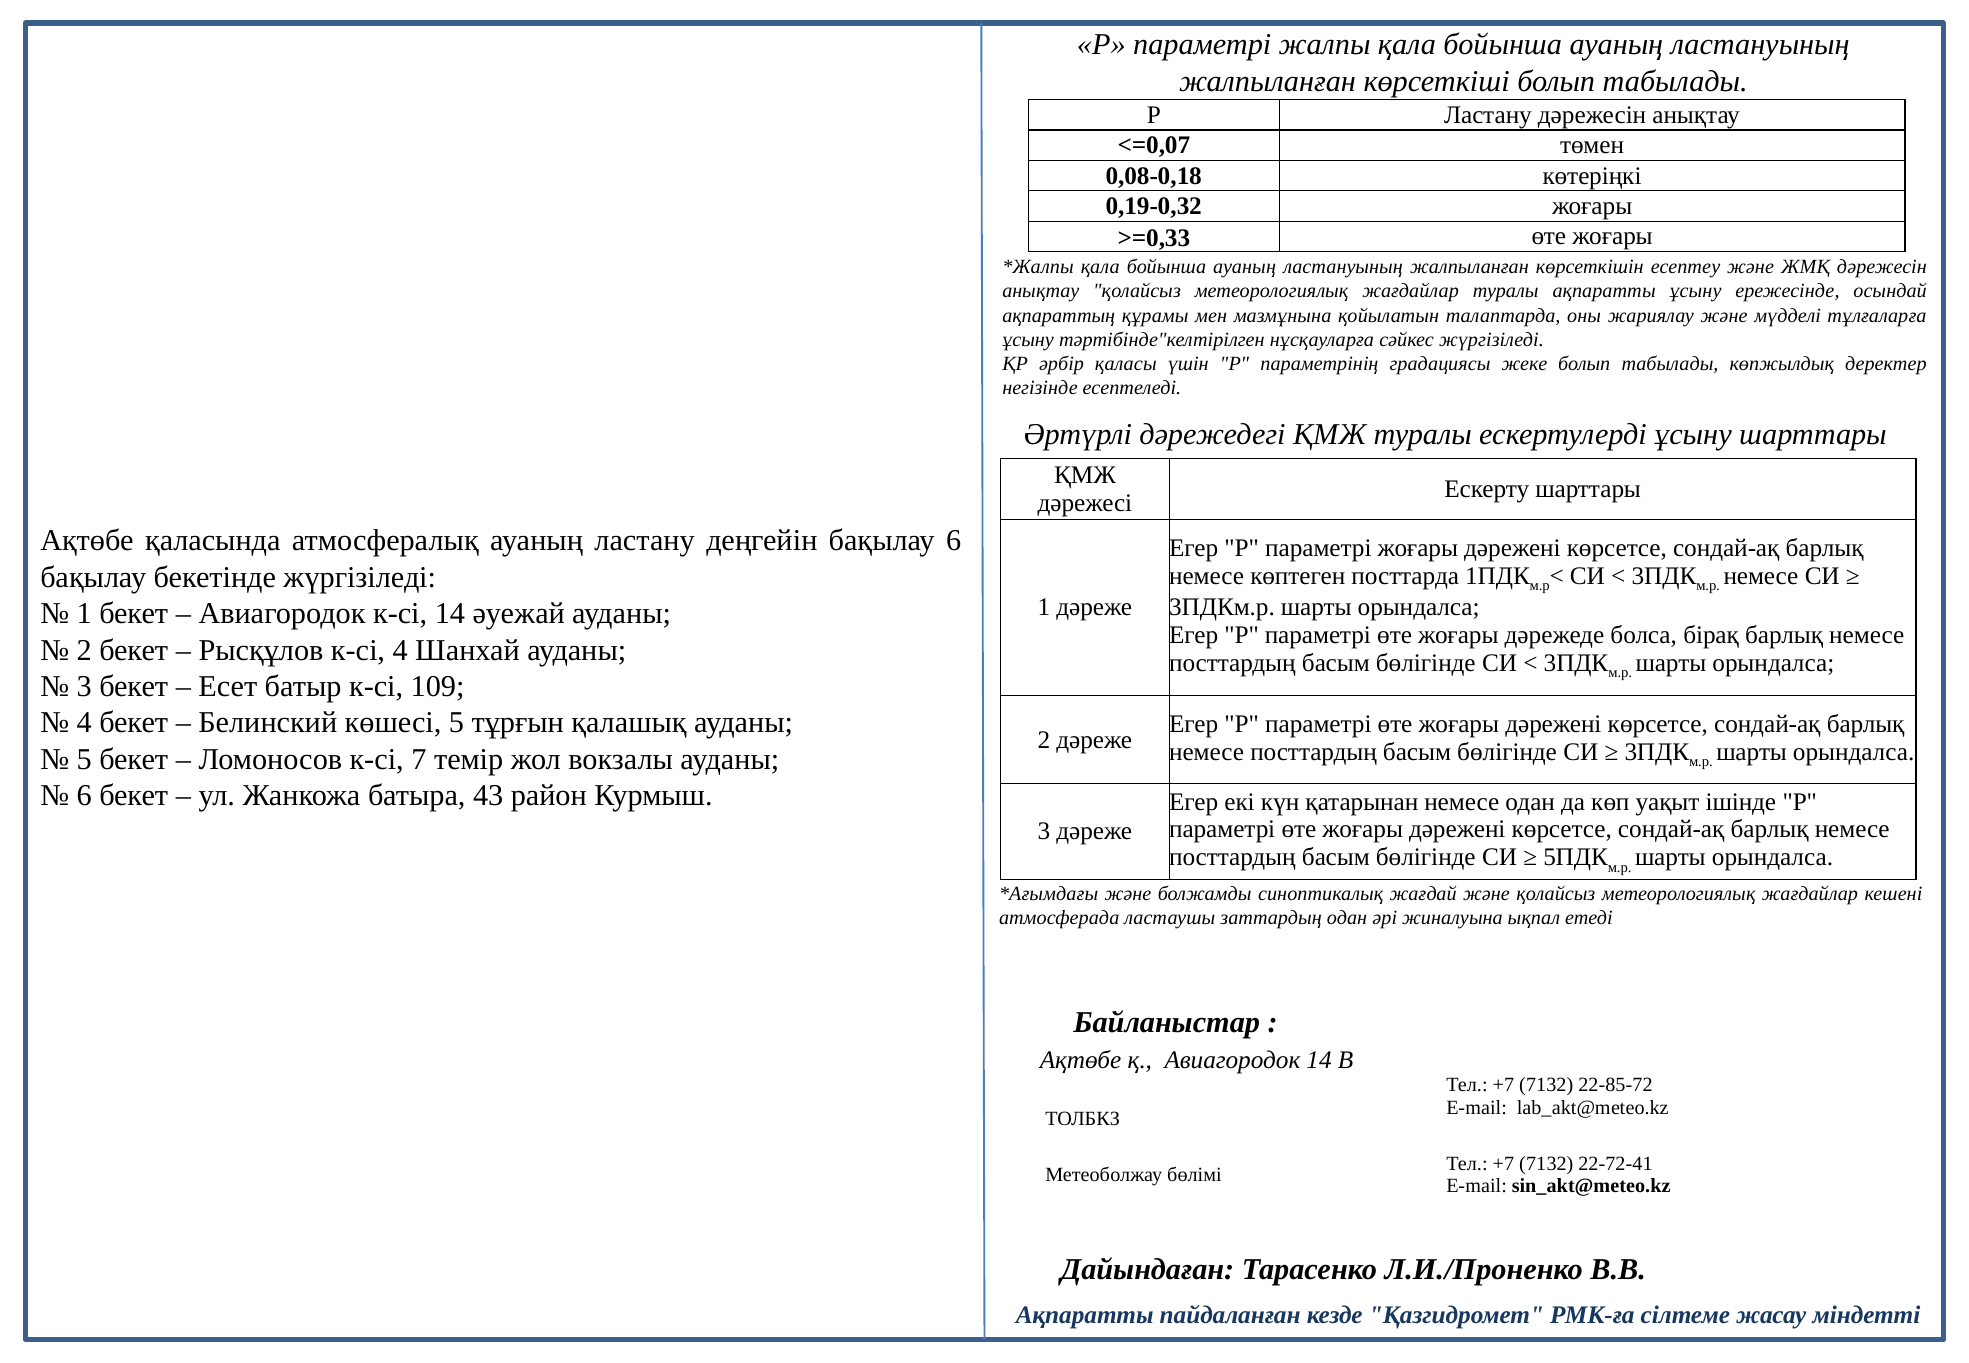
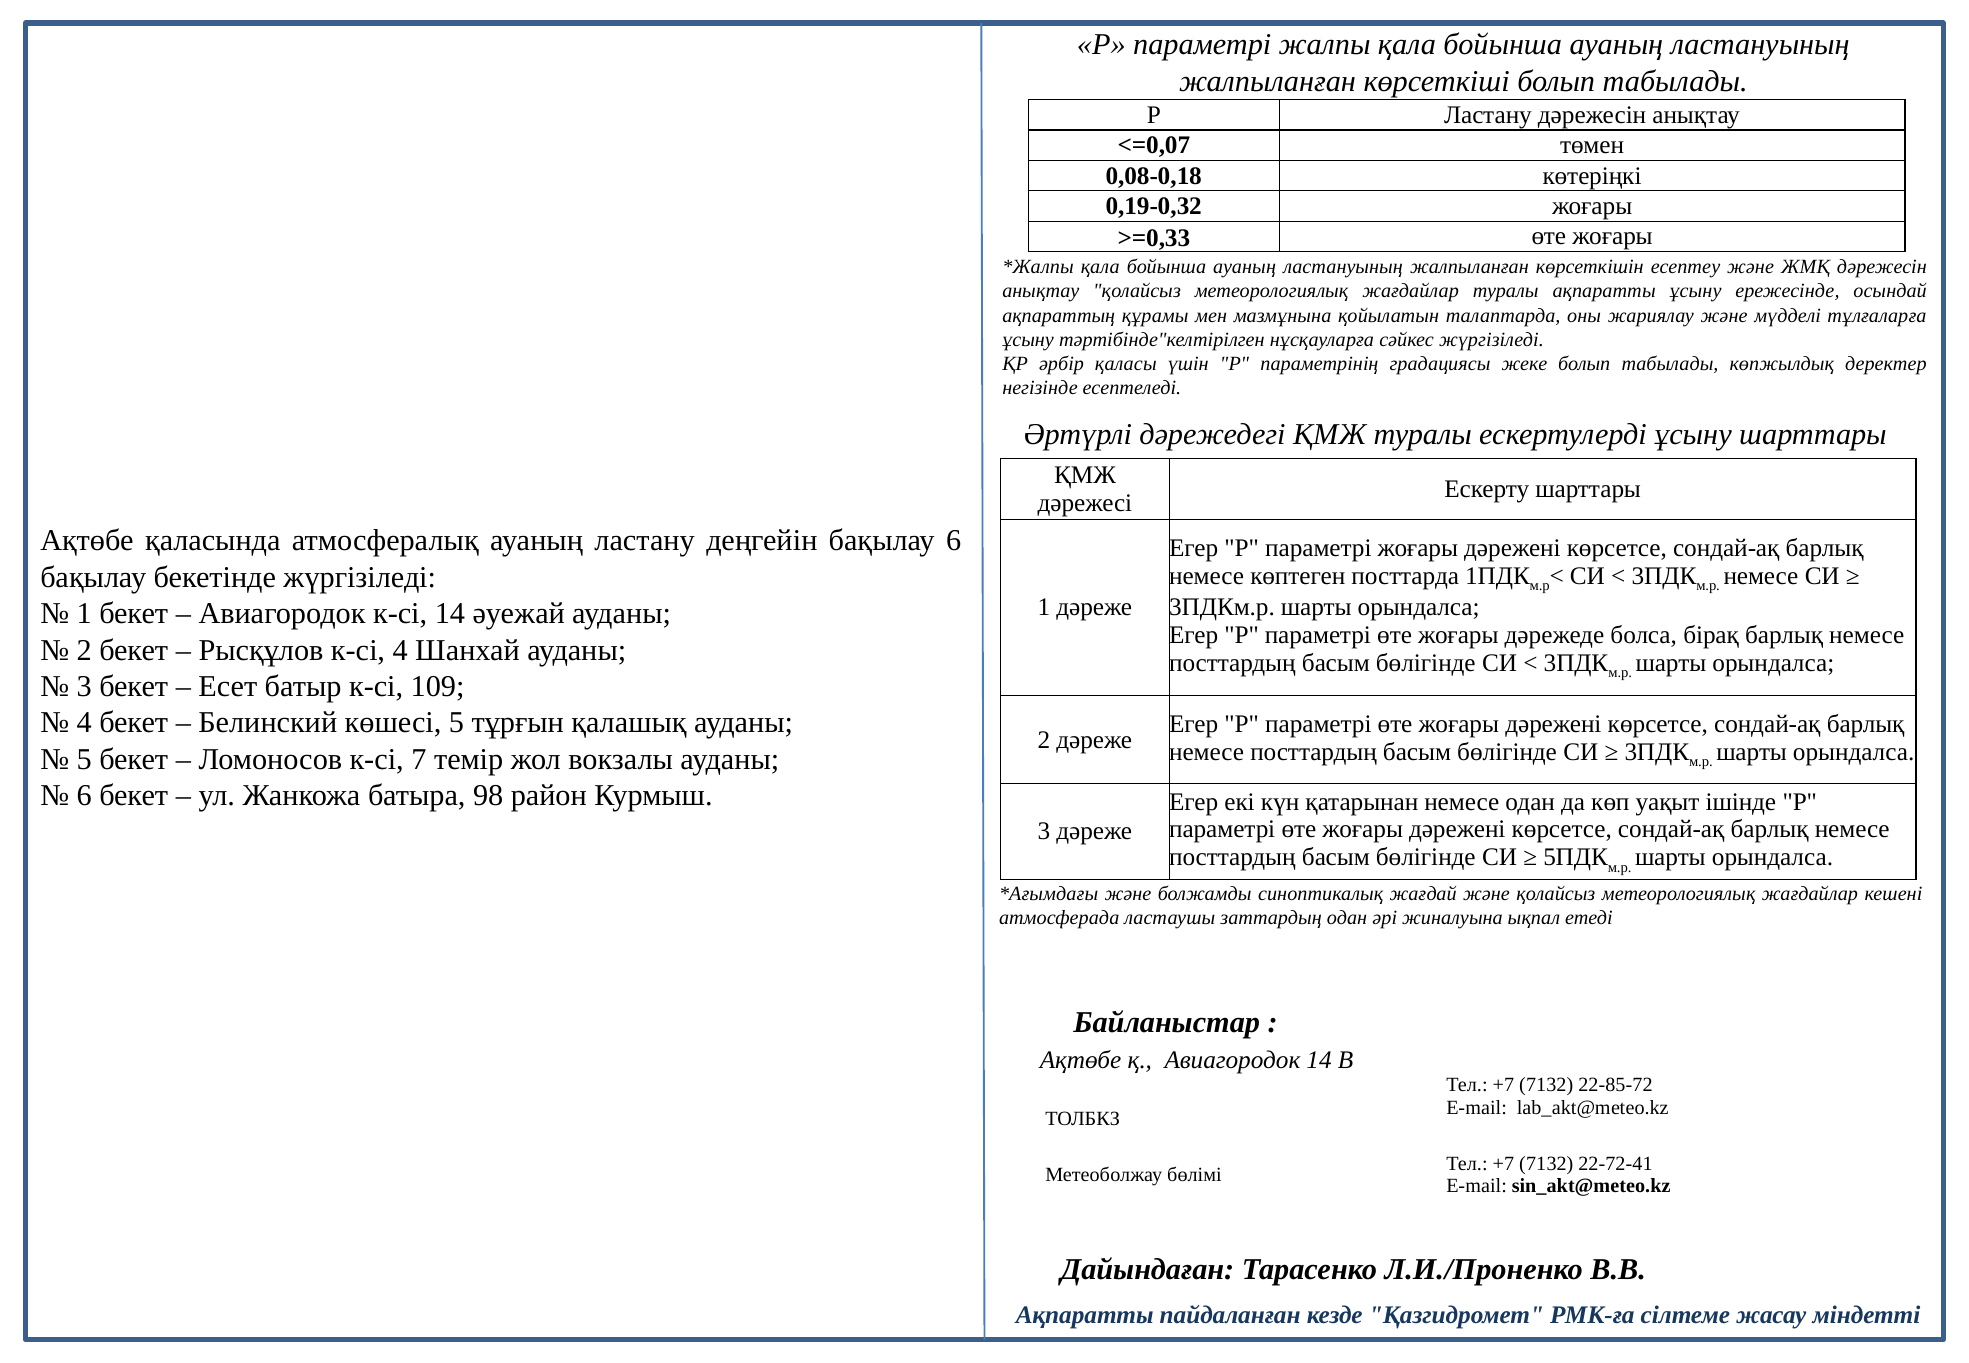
43: 43 -> 98 (488, 796)
